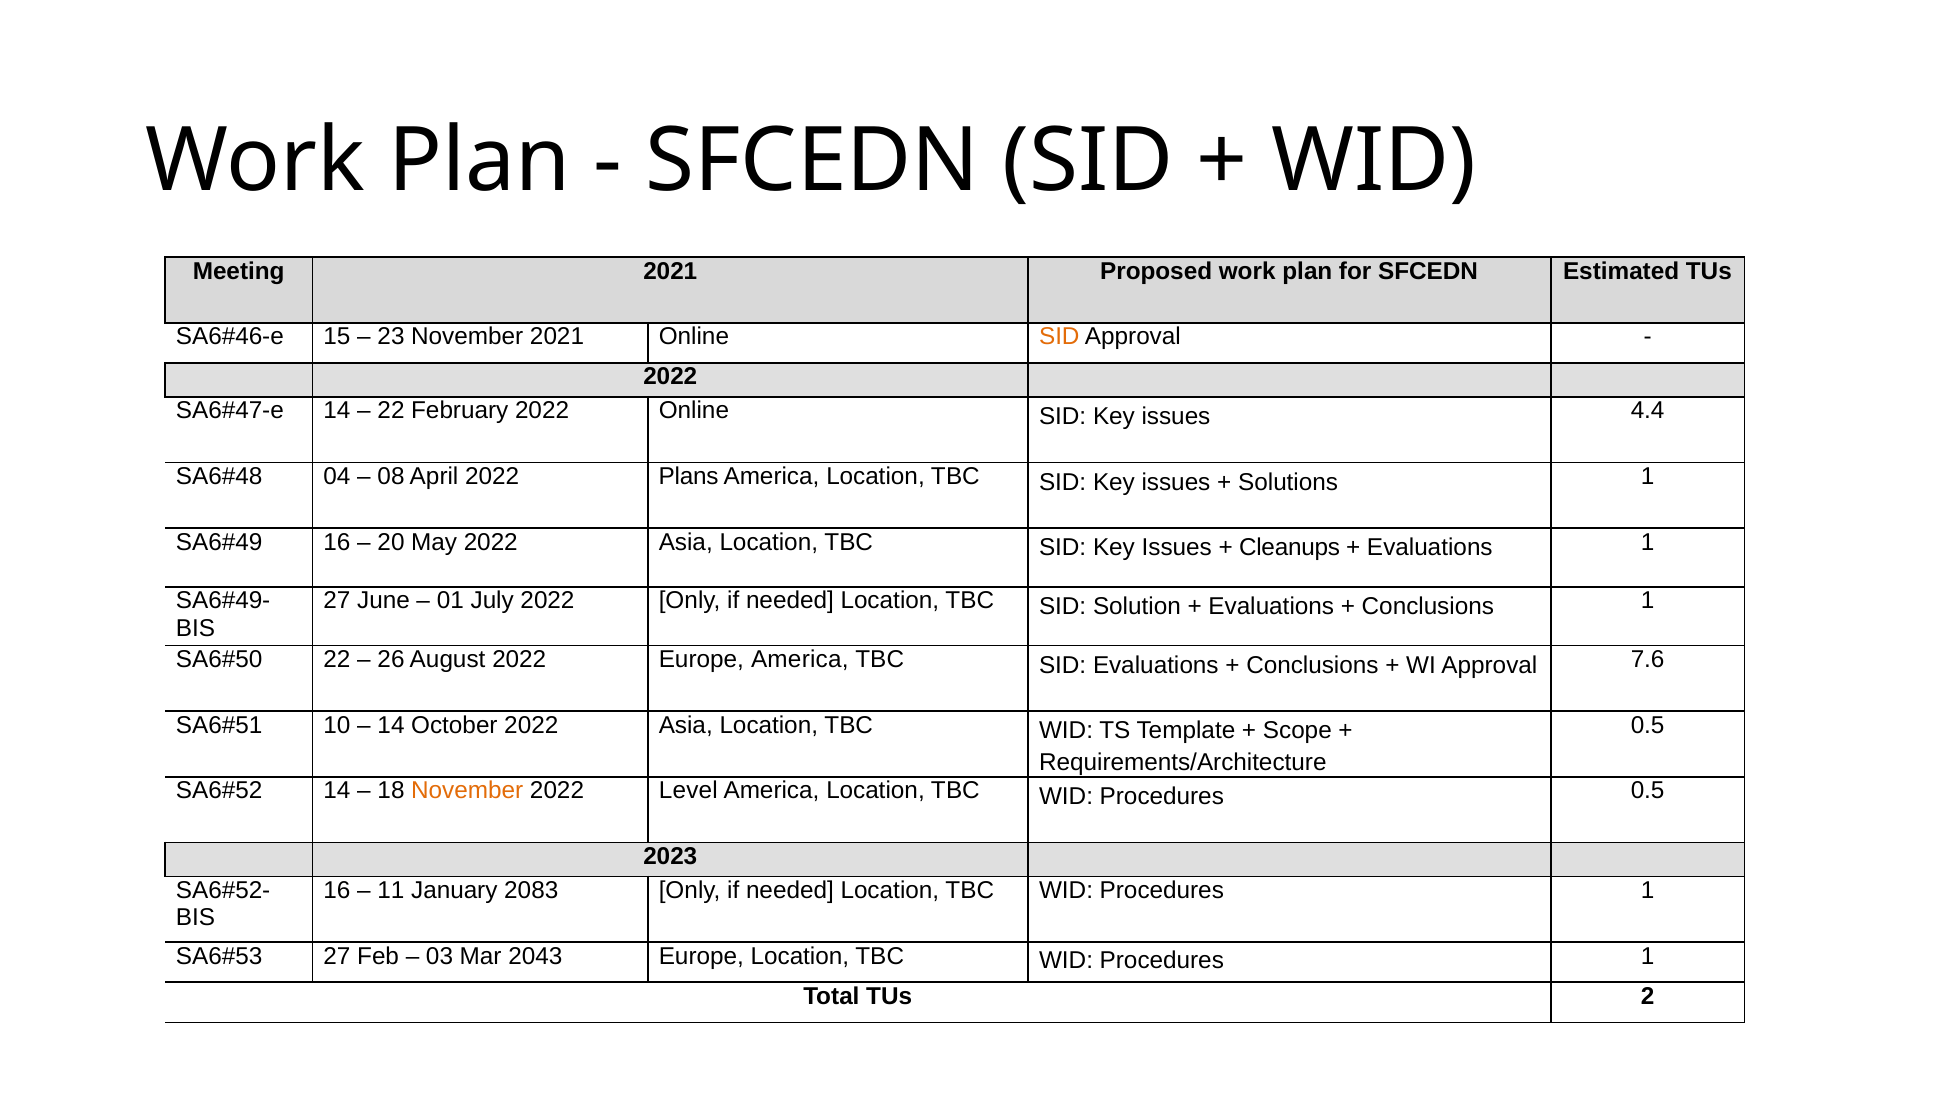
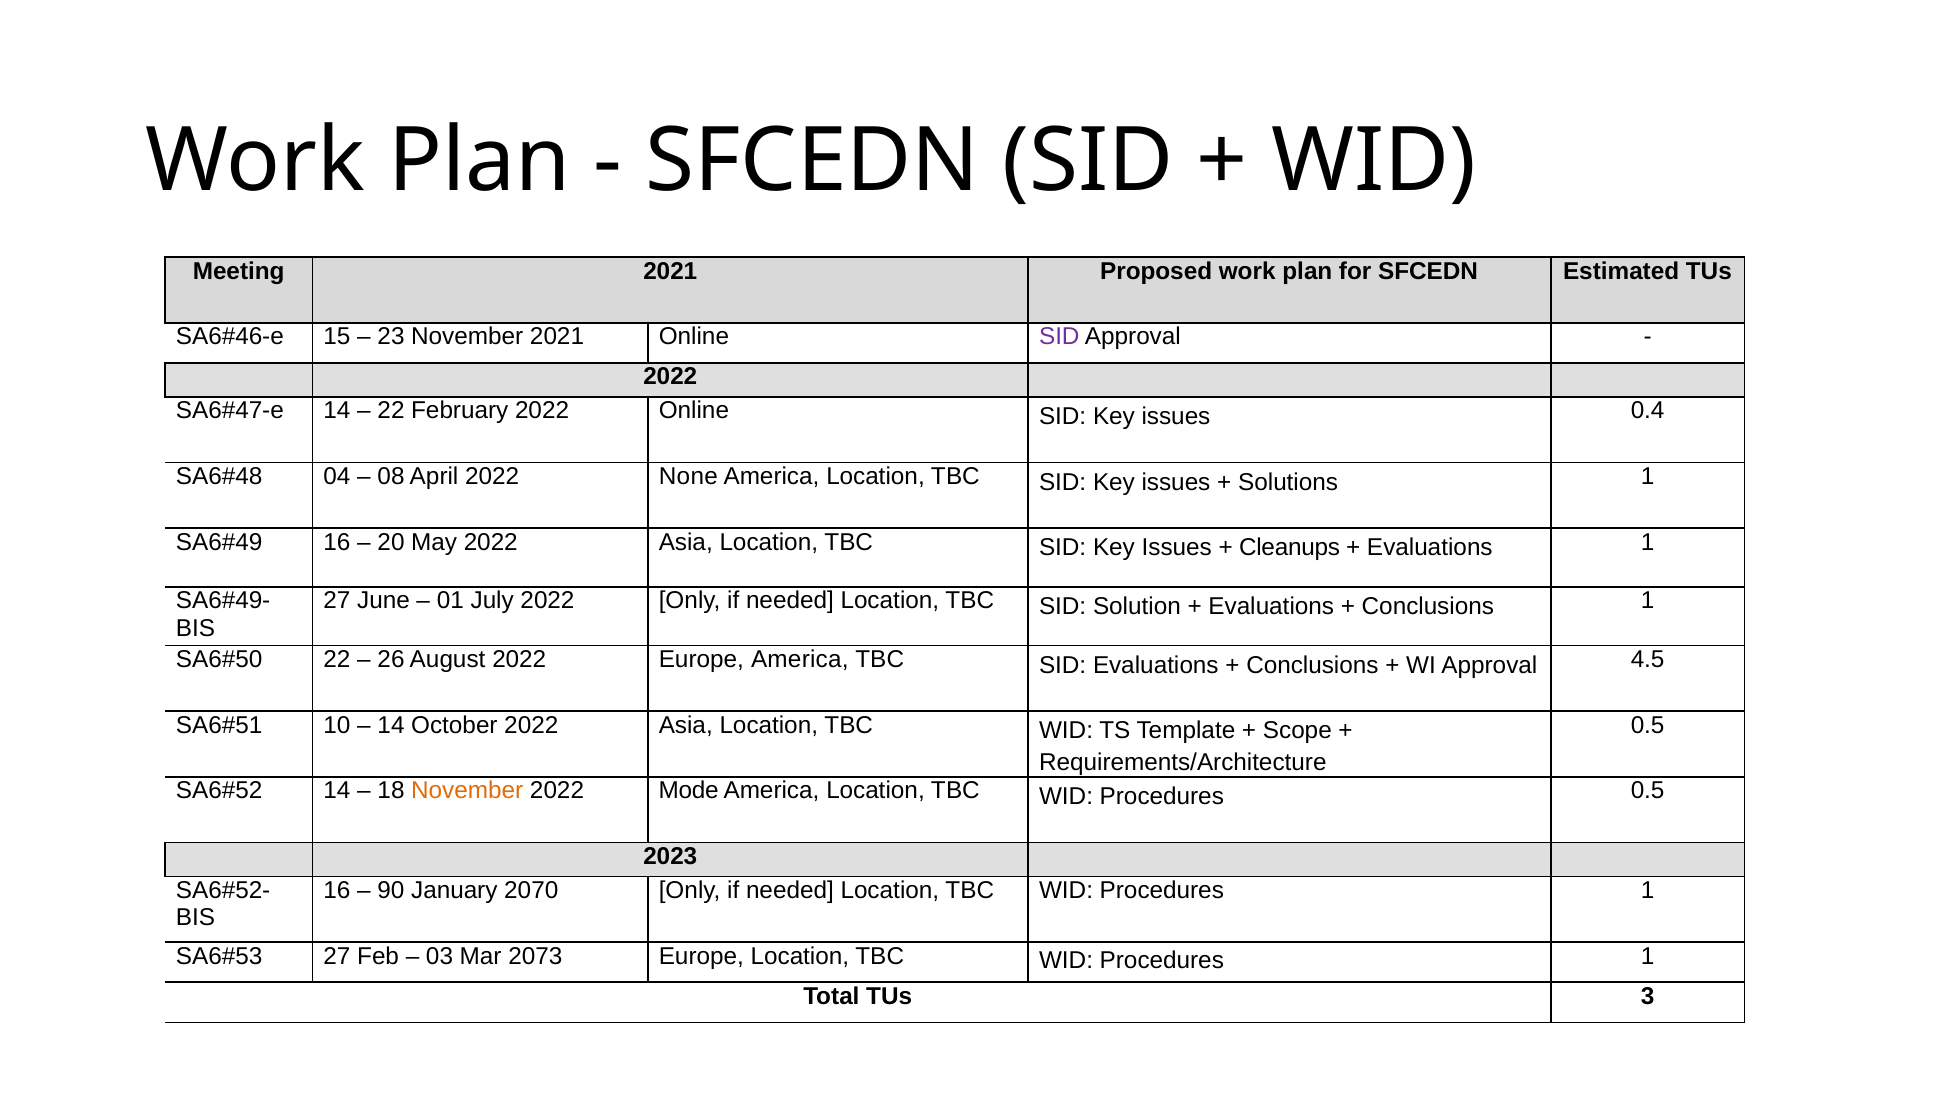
SID colour: orange -> purple (1059, 337)
4.4: 4.4 -> 0.4 (1648, 411)
Plans: Plans -> None (688, 477)
7.6: 7.6 -> 4.5 (1648, 660)
Level: Level -> Mode (689, 791)
11: 11 -> 90 (391, 891)
2083: 2083 -> 2070 (531, 891)
2043: 2043 -> 2073 (535, 956)
2: 2 -> 3 (1648, 997)
